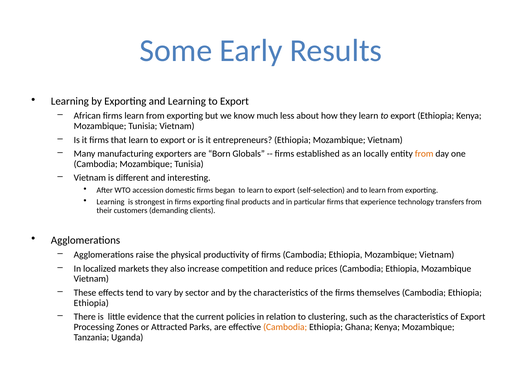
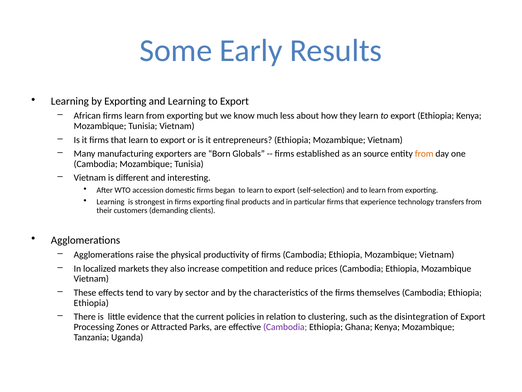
locally: locally -> source (376, 154)
as the characteristics: characteristics -> disintegration (421, 316)
Cambodia colour: orange -> purple (285, 327)
